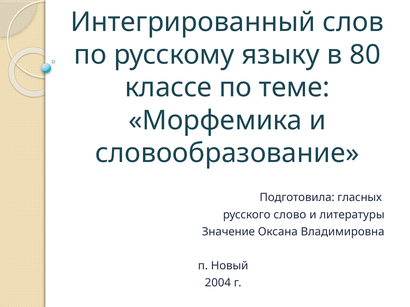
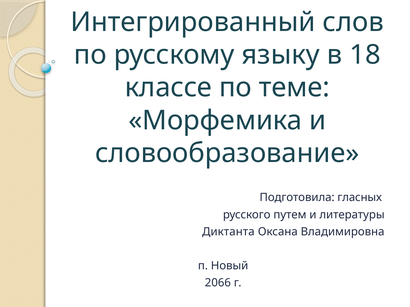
80: 80 -> 18 (365, 55)
слово: слово -> путем (290, 215)
Значение: Значение -> Диктанта (228, 232)
2004: 2004 -> 2066 (218, 283)
